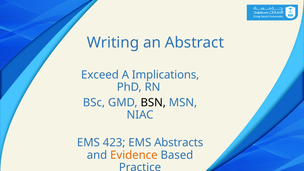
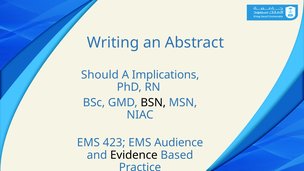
Exceed: Exceed -> Should (100, 75)
Abstracts: Abstracts -> Audience (179, 143)
Evidence colour: orange -> black (134, 155)
